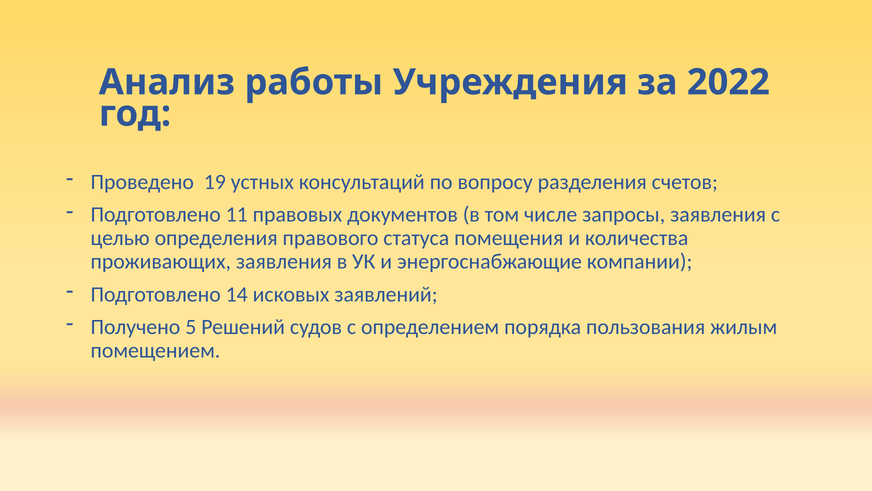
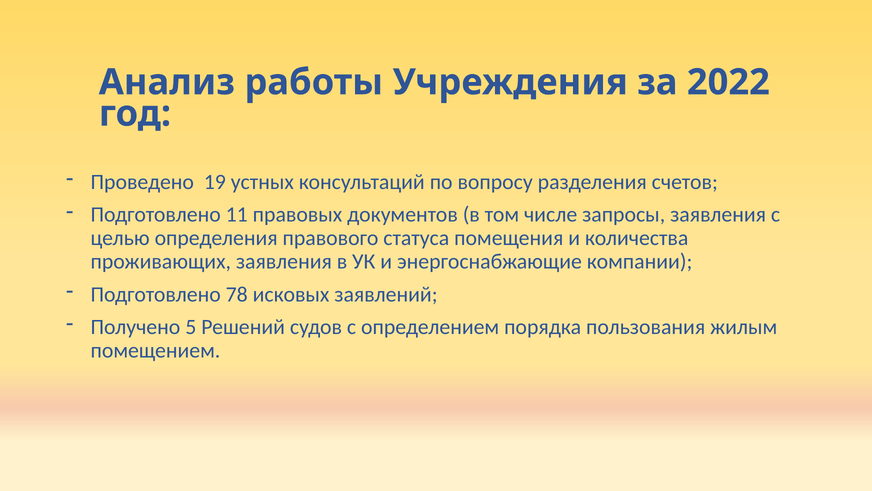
14: 14 -> 78 (237, 294)
